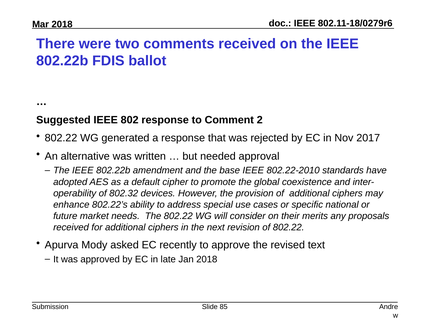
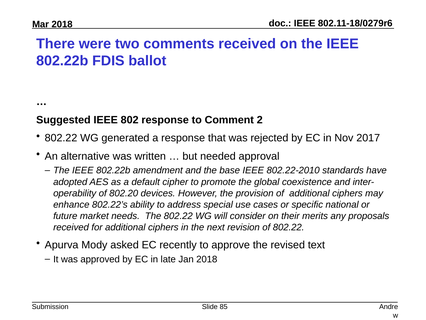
802.32: 802.32 -> 802.20 (124, 193)
